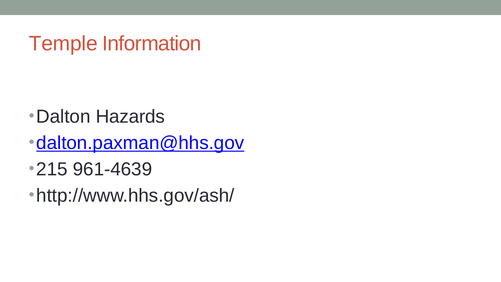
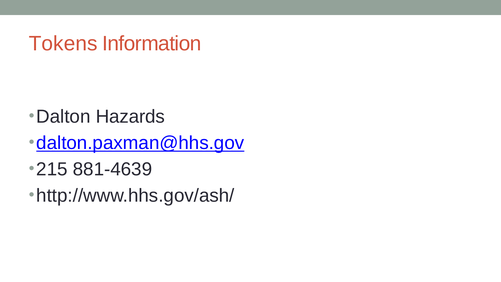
Temple: Temple -> Tokens (63, 44)
961-4639: 961-4639 -> 881-4639 (112, 169)
